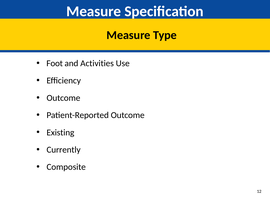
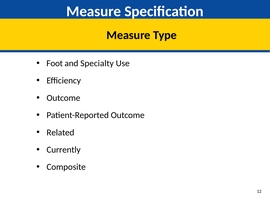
Activities: Activities -> Specialty (97, 63)
Existing: Existing -> Related (60, 133)
